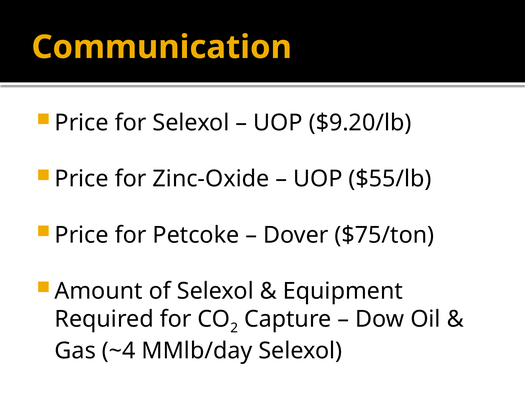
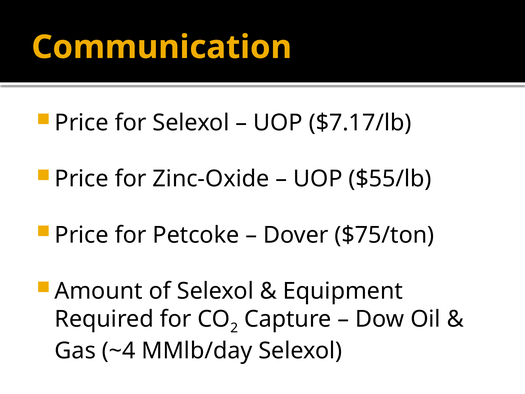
$9.20/lb: $9.20/lb -> $7.17/lb (360, 123)
